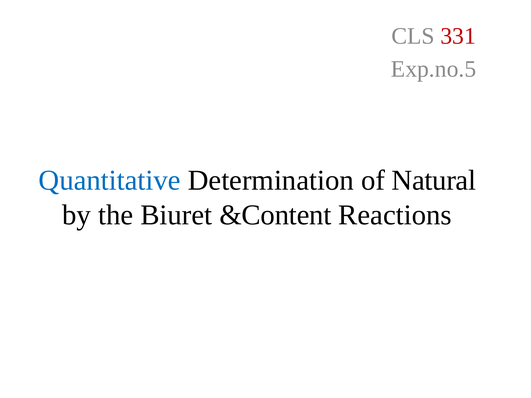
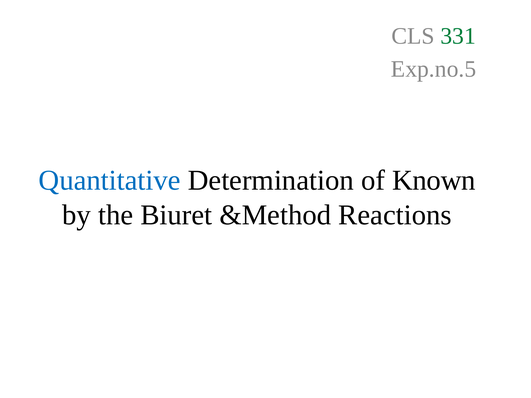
331 colour: red -> green (458, 36)
Natural: Natural -> Known (434, 181)
&Content: &Content -> &Method (275, 215)
